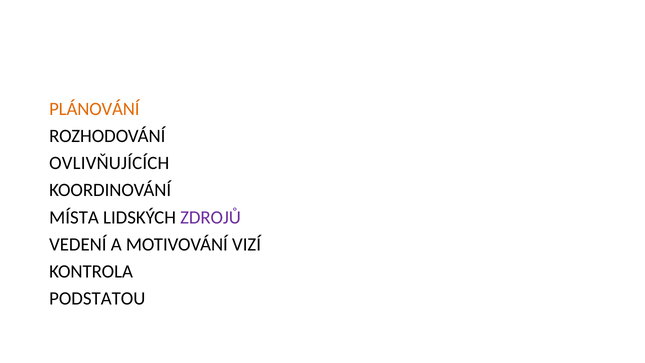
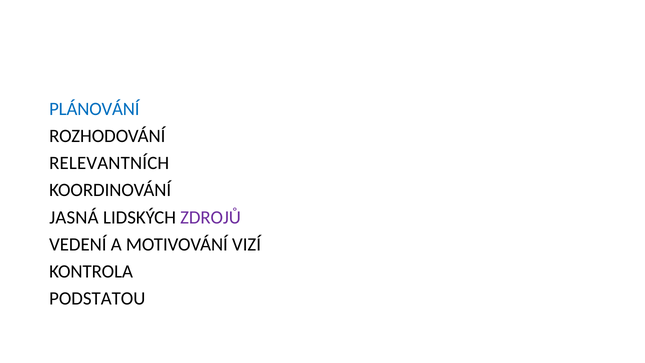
PLÁNOVÁNÍ colour: orange -> blue (94, 109)
OVLIVŇUJÍCÍCH: OVLIVŇUJÍCÍCH -> RELEVANTNÍCH (109, 163)
MÍSTA: MÍSTA -> JASNÁ (74, 217)
